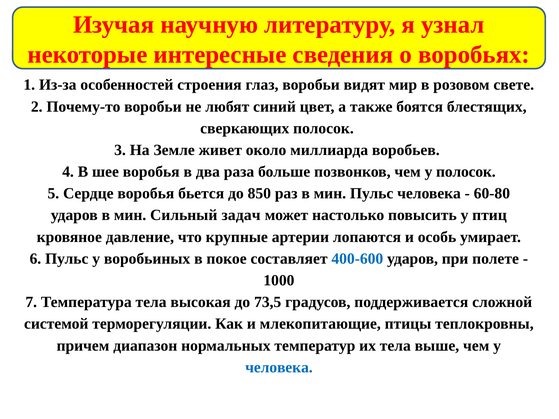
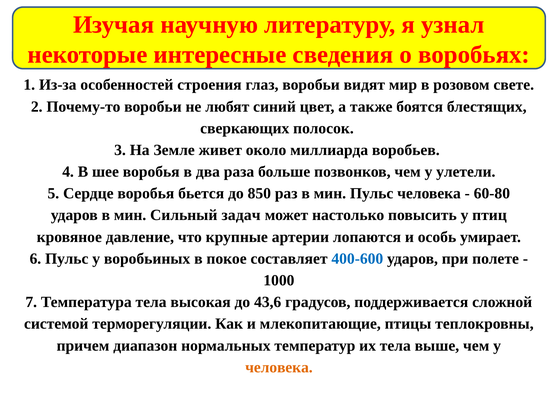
у полосок: полосок -> улетели (466, 172)
73,5: 73,5 -> 43,6 (268, 302)
человека colour: blue -> orange (279, 368)
